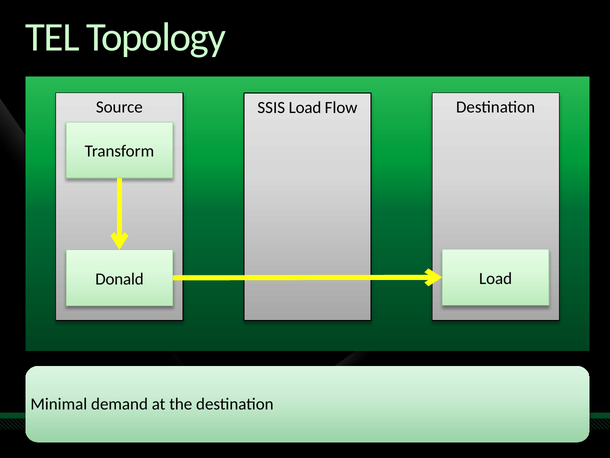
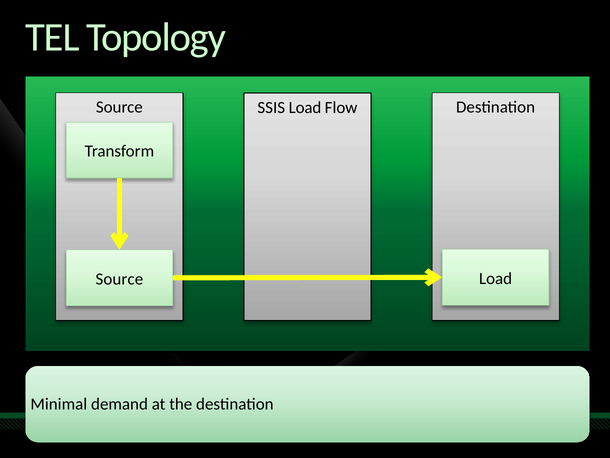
Donald: Donald -> Source (119, 279)
